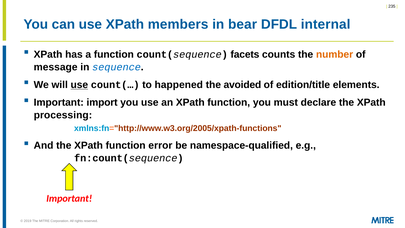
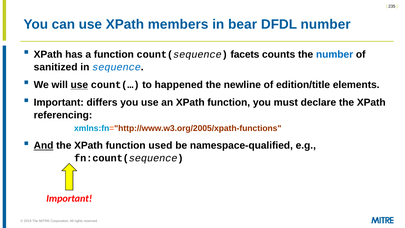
DFDL internal: internal -> number (326, 25)
number colour: orange -> blue (335, 54)
message: message -> sanitized (56, 67)
avoided: avoided -> newline (242, 85)
import: import -> differs (102, 102)
processing: processing -> referencing (63, 115)
And underline: none -> present (44, 145)
error: error -> used (160, 145)
